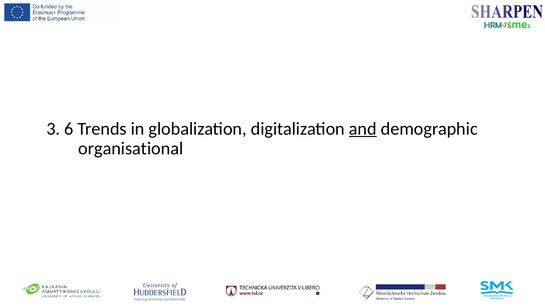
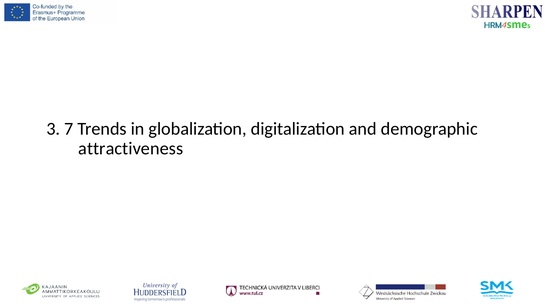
6: 6 -> 7 (69, 129)
and underline: present -> none (363, 129)
organisational: organisational -> attractiveness (131, 148)
